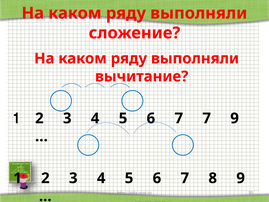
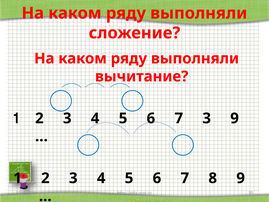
7 7: 7 -> 3 (207, 118)
